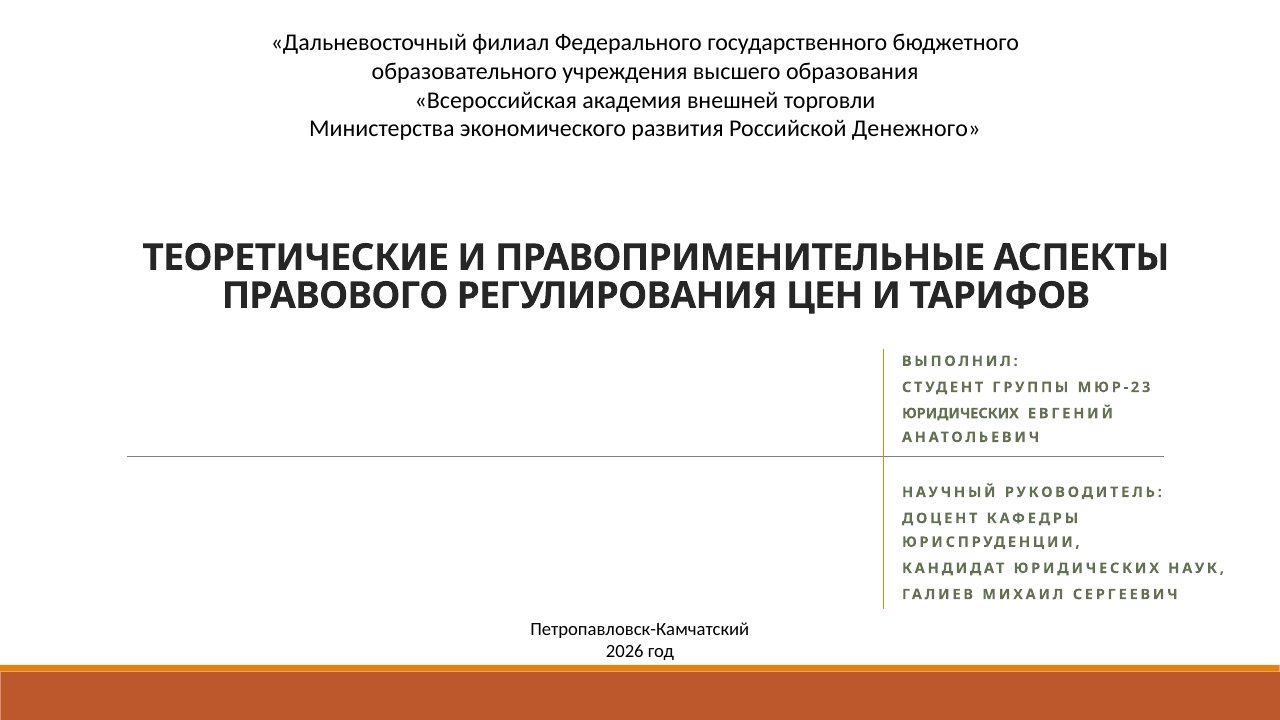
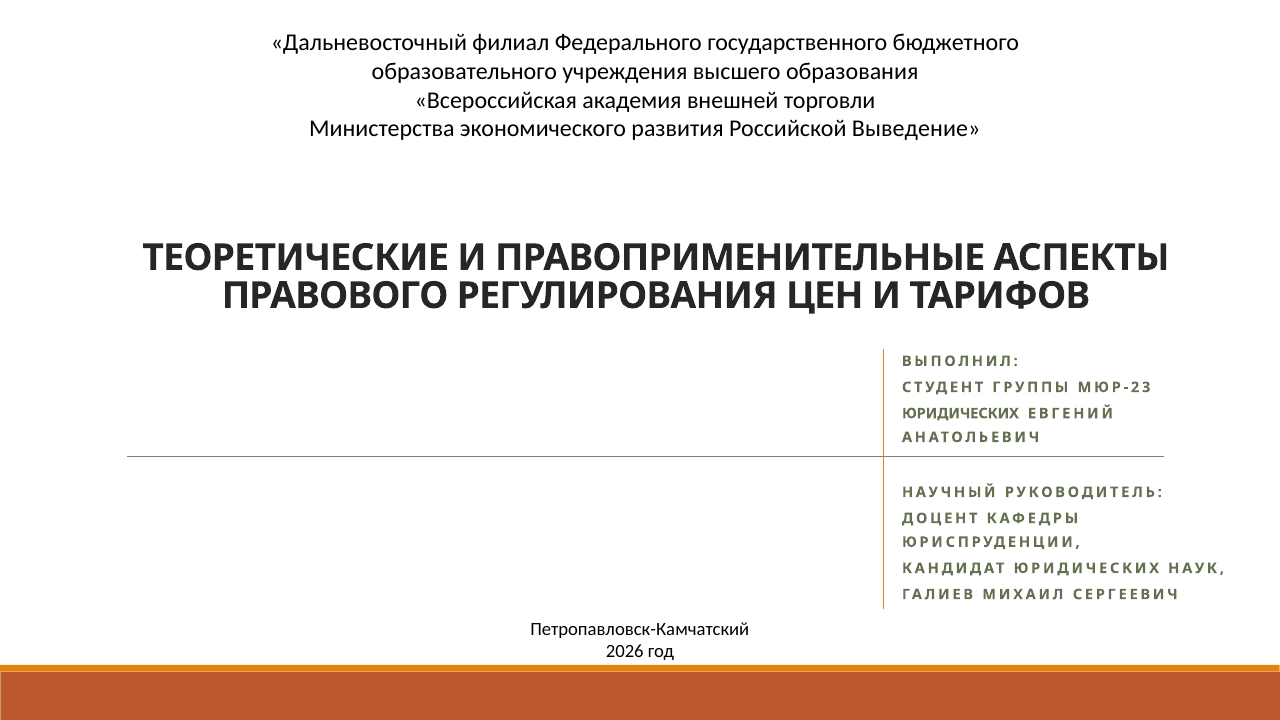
Денежного: Денежного -> Выведение (916, 129)
